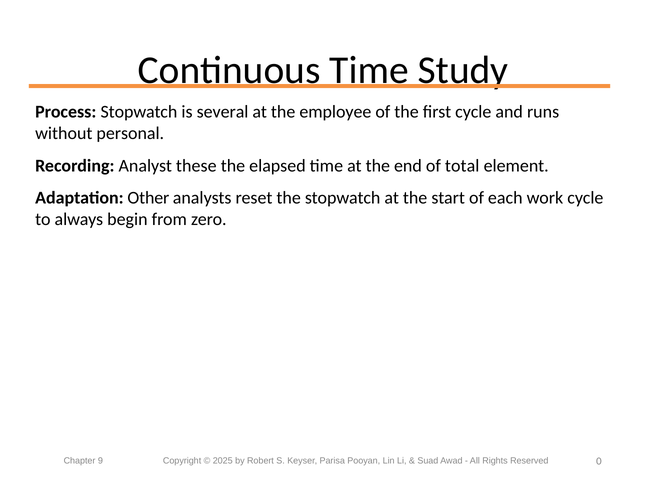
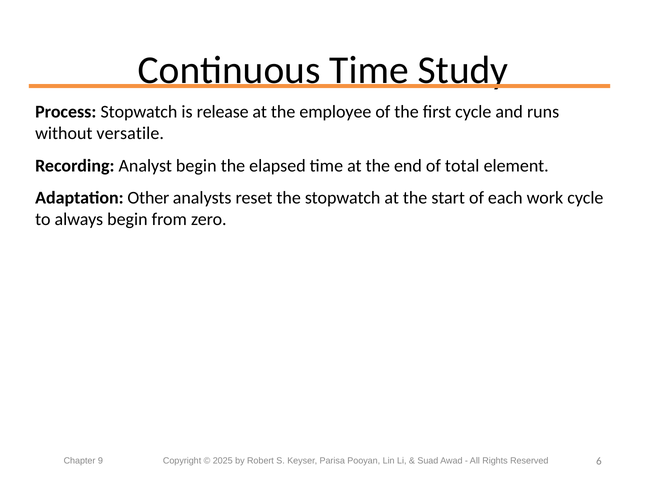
several: several -> release (223, 112)
personal: personal -> versatile (130, 134)
Analyst these: these -> begin (196, 166)
0: 0 -> 6 (599, 462)
